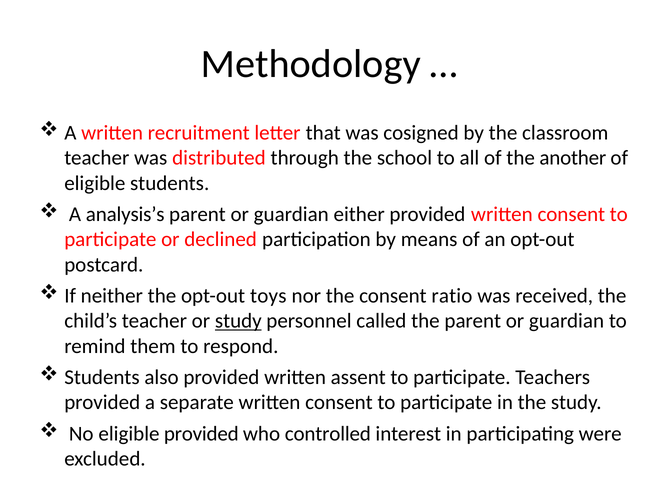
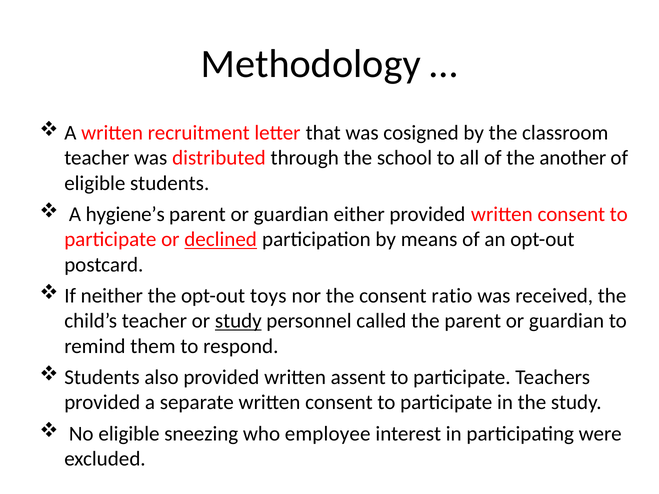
analysis’s: analysis’s -> hygiene’s (125, 214)
declined underline: none -> present (221, 240)
eligible provided: provided -> sneezing (201, 434)
controlled: controlled -> employee (328, 434)
